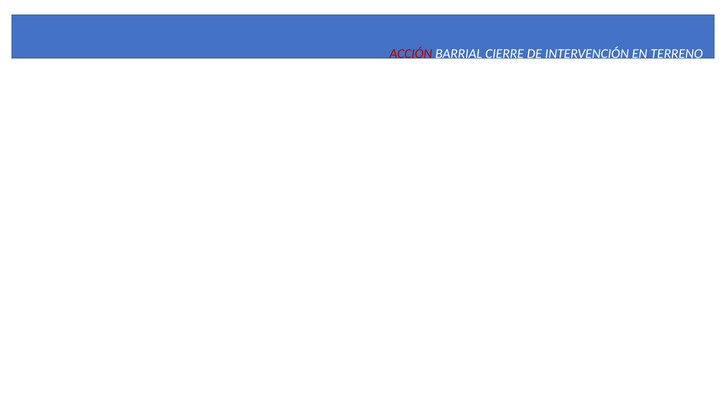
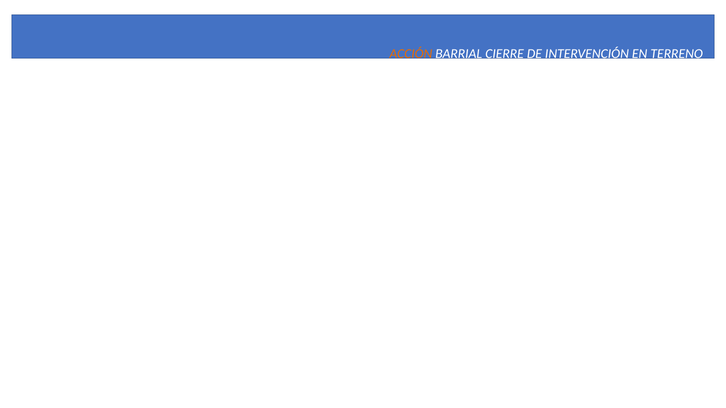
ACCIÓN colour: red -> orange (411, 54)
